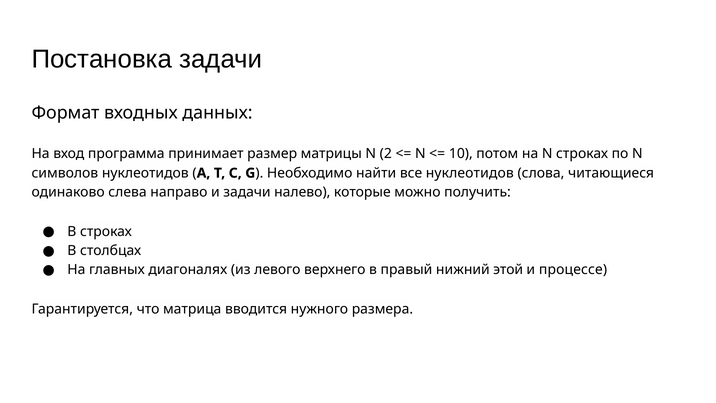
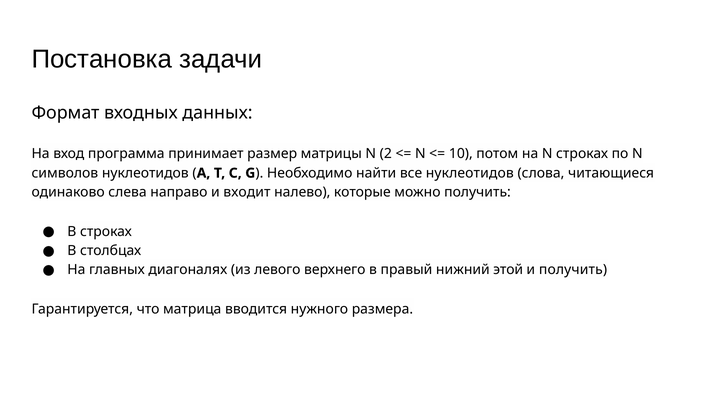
и задачи: задачи -> входит (247, 192)
и процессе: процессе -> получить (573, 270)
